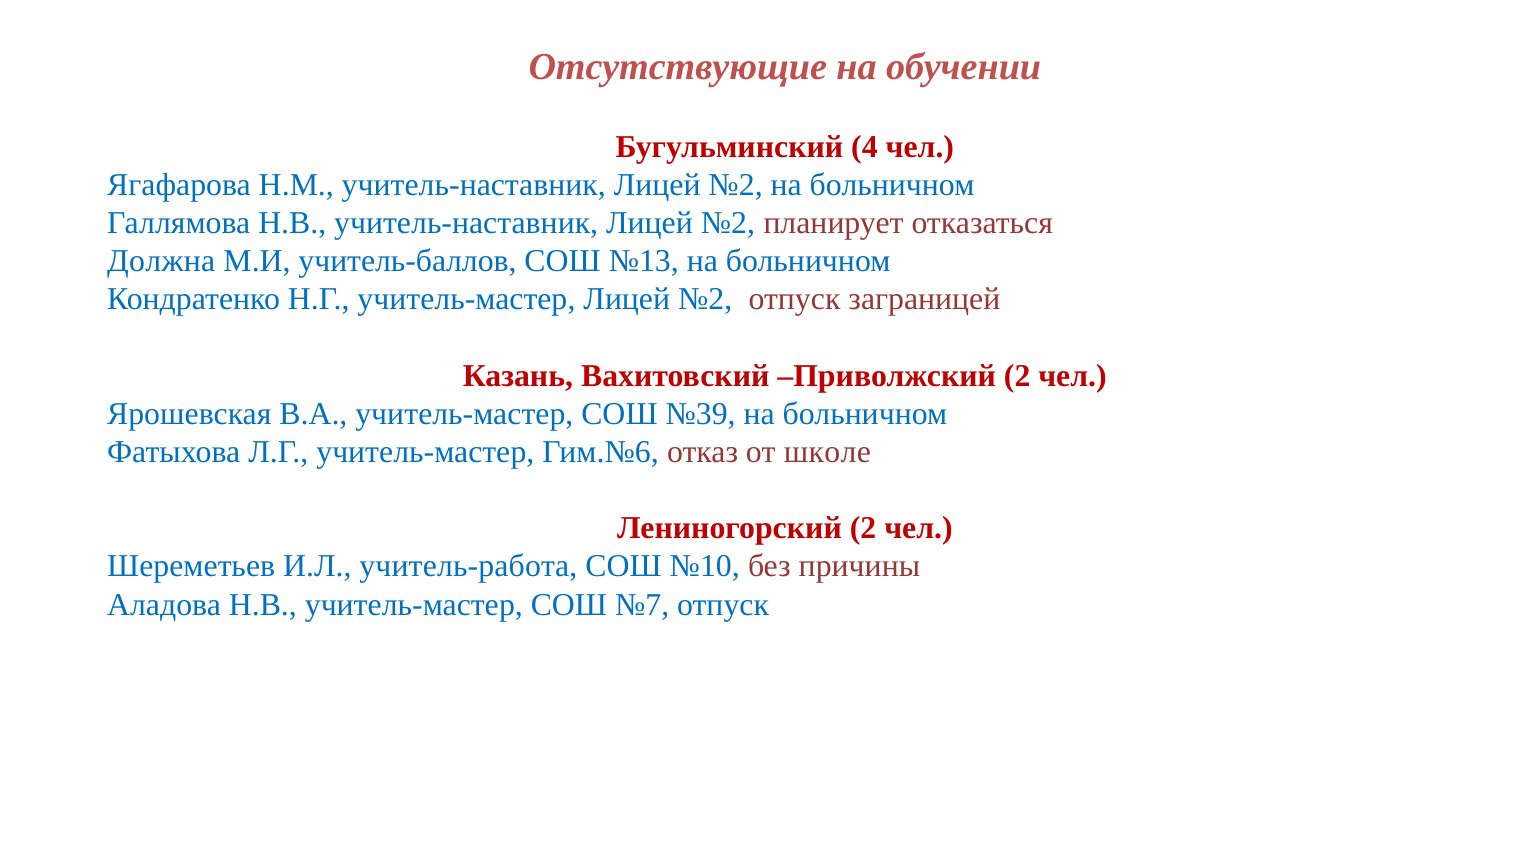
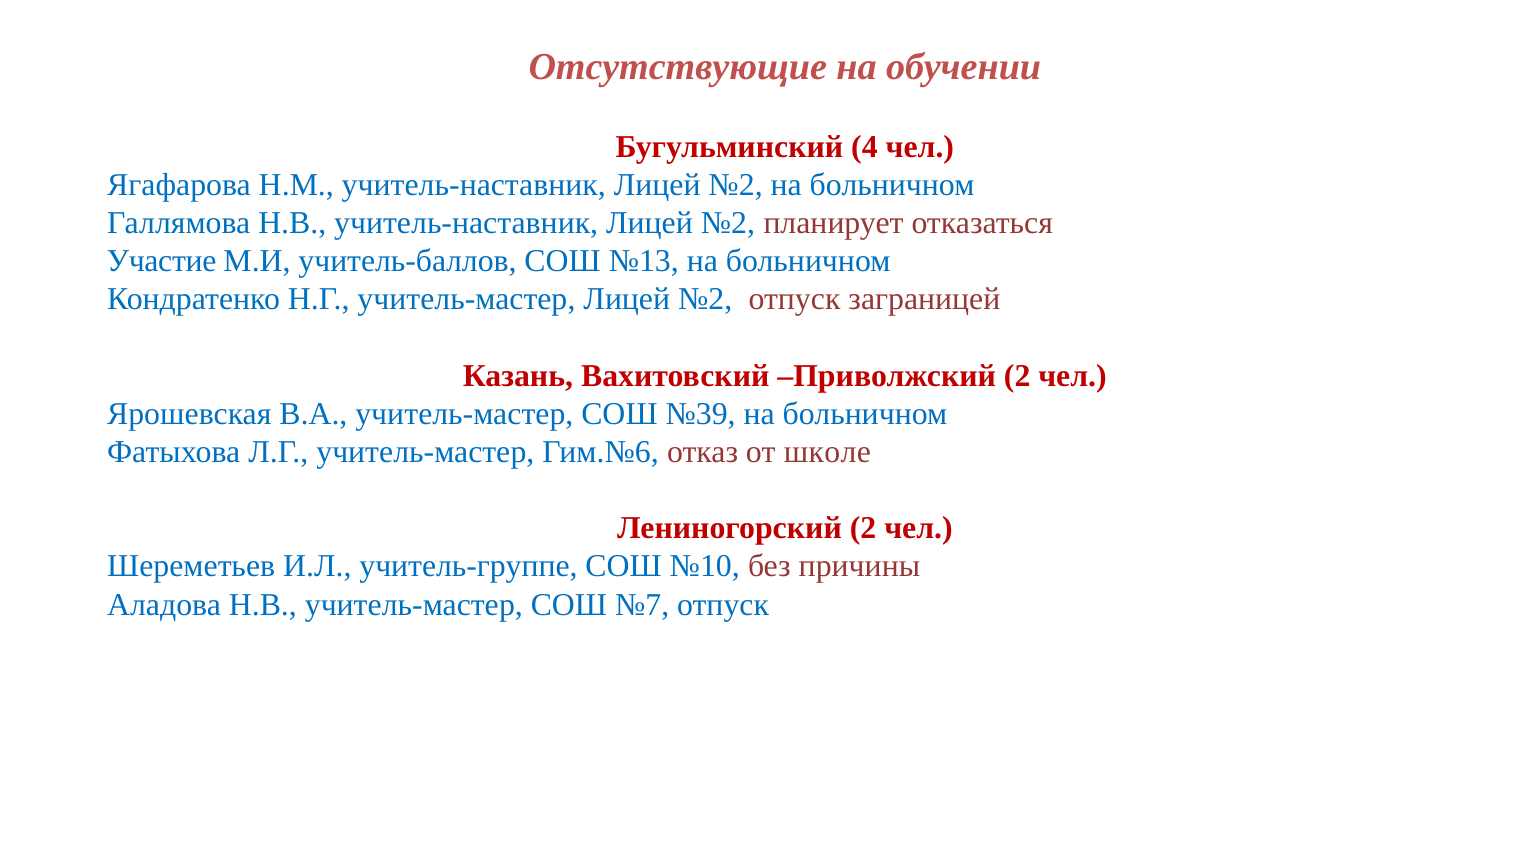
Должна: Должна -> Участие (161, 261)
учитель-работа: учитель-работа -> учитель-группе (468, 566)
